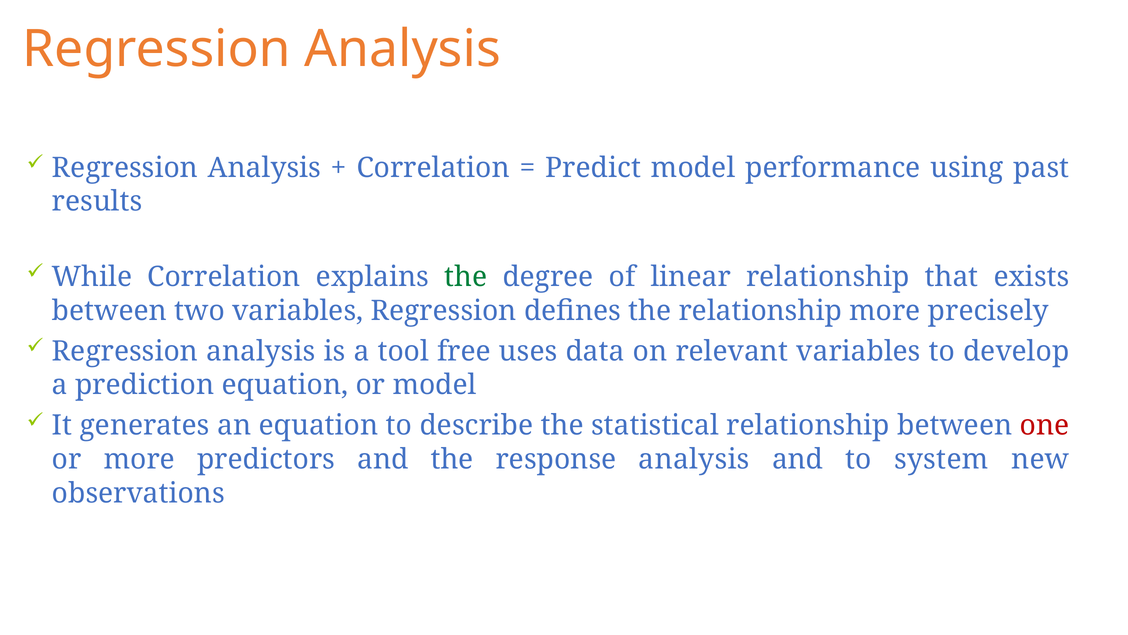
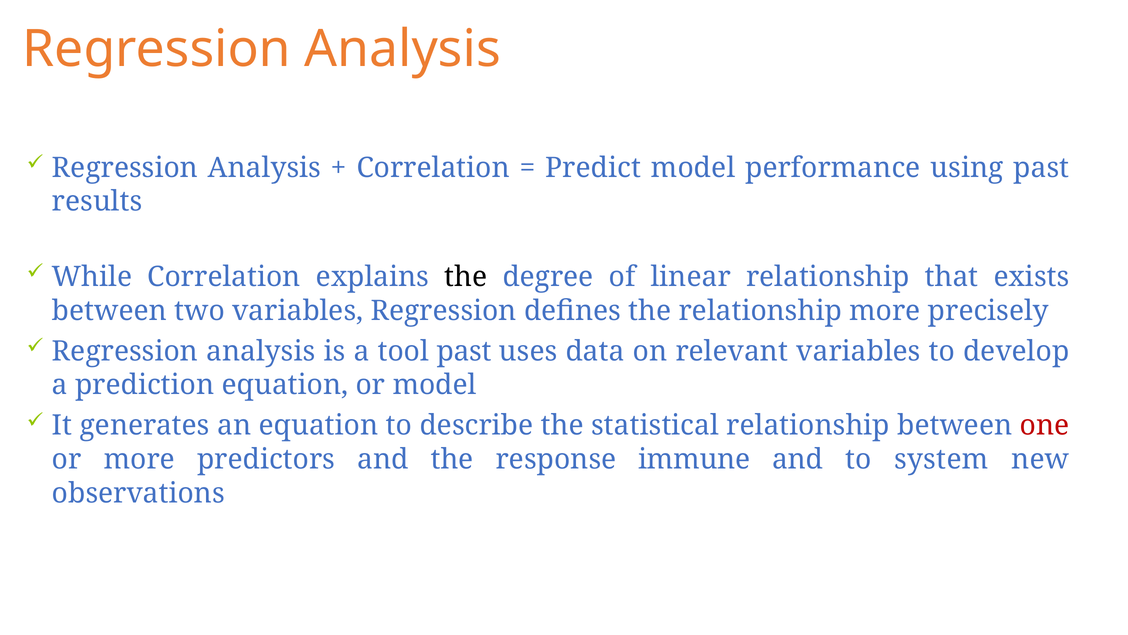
the colour: green -> black (466, 277)
tool free: free -> past (464, 351)
response analysis: analysis -> immune (694, 459)
